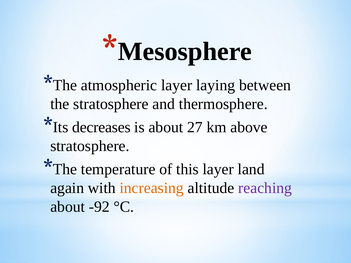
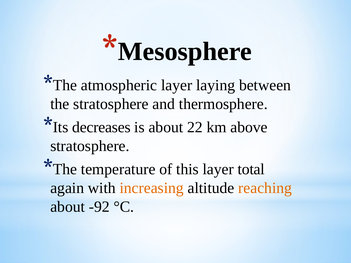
27: 27 -> 22 (195, 127)
land: land -> total (251, 169)
reaching colour: purple -> orange (265, 188)
